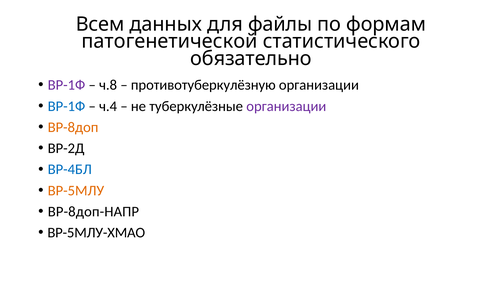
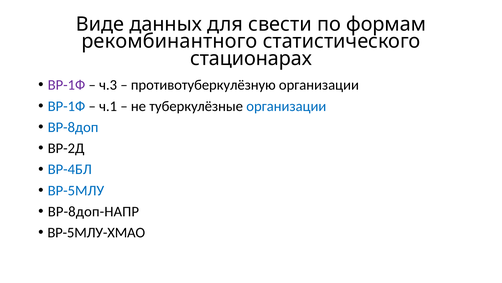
Всем: Всем -> Виде (100, 24)
файлы: файлы -> свести (280, 24)
патогенетической: патогенетической -> рекомбинантного (169, 41)
обязательно: обязательно -> стационарах (251, 58)
ч.8: ч.8 -> ч.3 (108, 85)
ч.4: ч.4 -> ч.1 (108, 106)
организации colour: purple -> blue (286, 106)
ВР-8доп colour: orange -> blue (73, 127)
ВР-5МЛУ colour: orange -> blue (76, 190)
